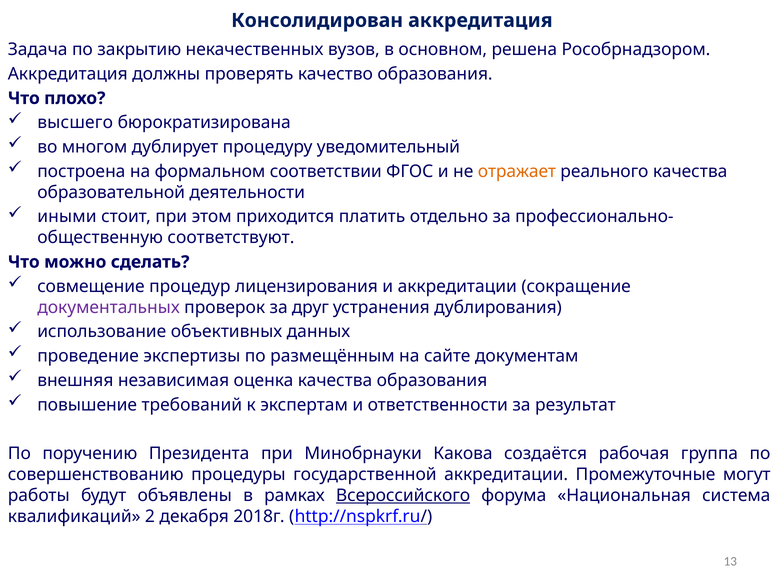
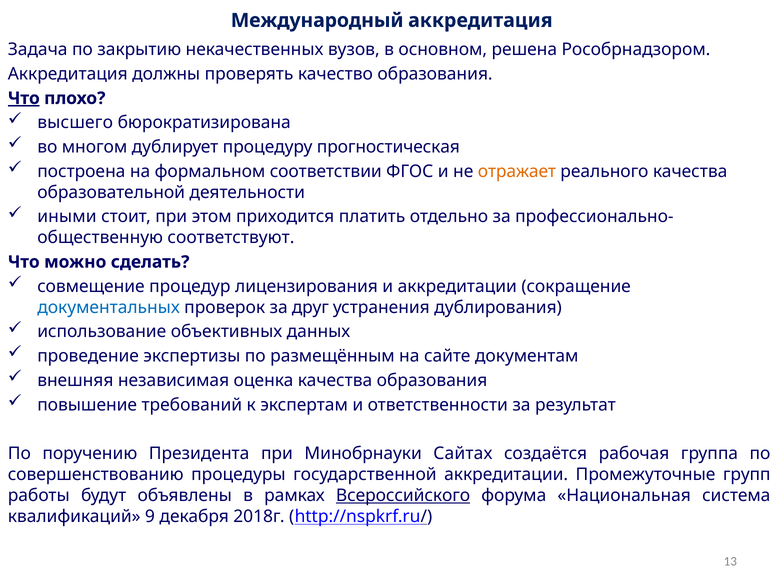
Консолидирован: Консолидирован -> Международный (317, 20)
Что underline: none -> present (24, 98)
уведомительный: уведомительный -> прогностическая (388, 147)
документальных colour: purple -> blue (109, 307)
Какова: Какова -> Сайтах (463, 454)
могут: могут -> групп (747, 474)
2: 2 -> 9 (150, 516)
